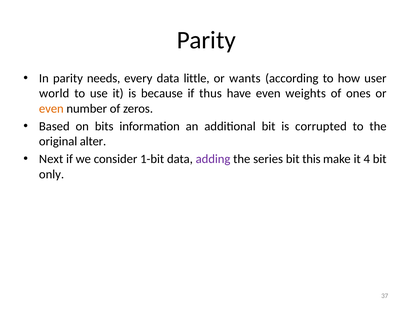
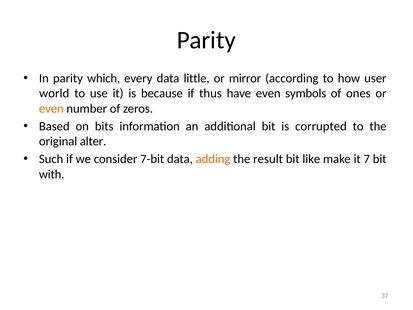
needs: needs -> which (104, 78)
wants: wants -> mirror (245, 78)
weights: weights -> symbols (306, 93)
Next: Next -> Such (51, 159)
1-bit: 1-bit -> 7-bit (152, 159)
adding colour: purple -> orange (213, 159)
series: series -> result (268, 159)
this: this -> like (311, 159)
4: 4 -> 7 (367, 159)
only: only -> with (52, 174)
